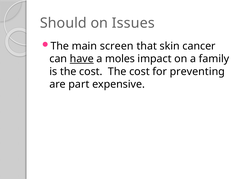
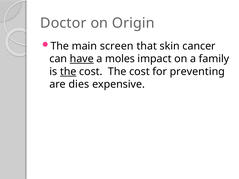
Should: Should -> Doctor (63, 23)
Issues: Issues -> Origin (133, 23)
the underline: none -> present (68, 72)
part: part -> dies (79, 84)
